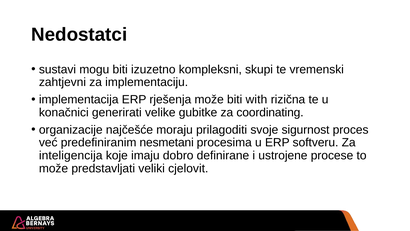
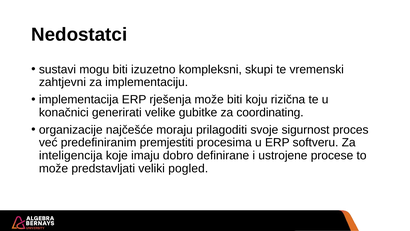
with: with -> koju (257, 99)
nesmetani: nesmetani -> premjestiti (167, 142)
cjelovit: cjelovit -> pogled (188, 168)
